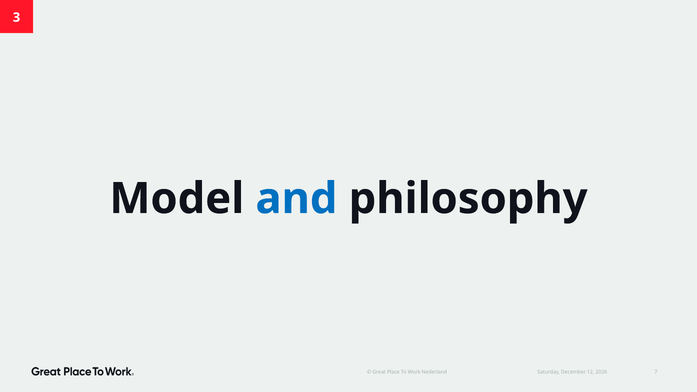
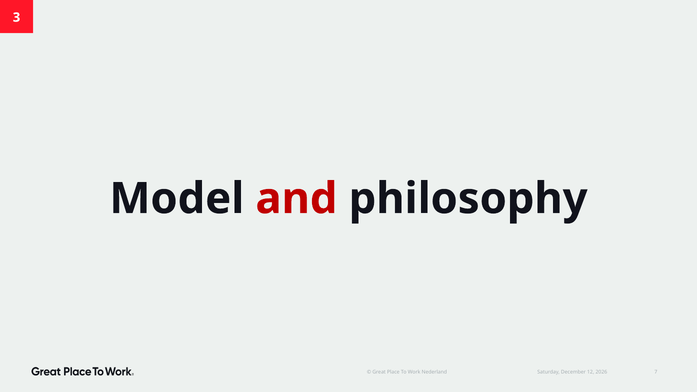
and colour: blue -> red (296, 199)
